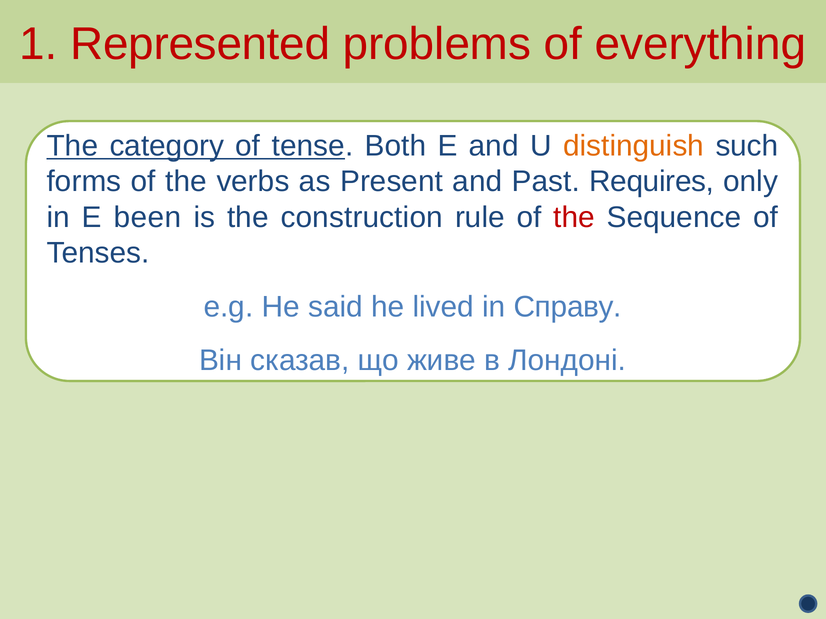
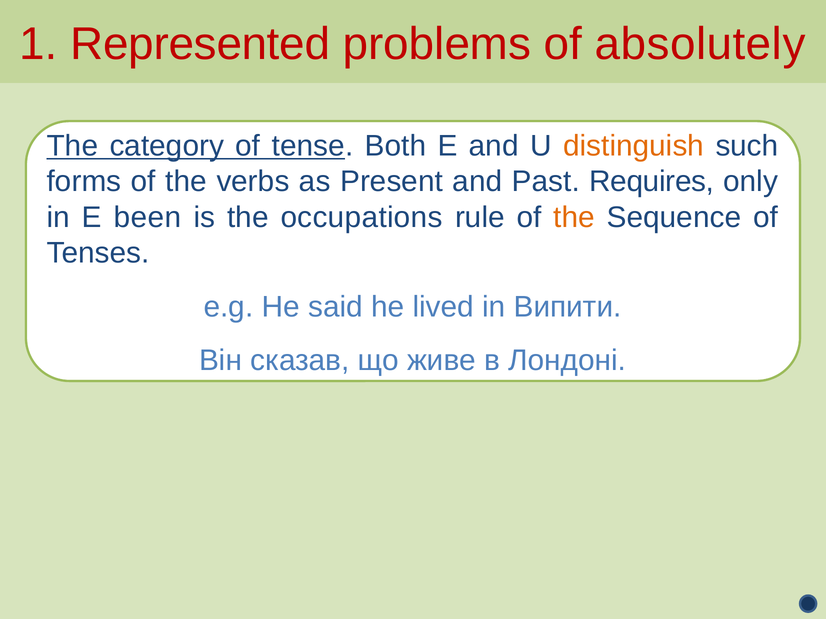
everything: everything -> absolutely (700, 44)
construction: construction -> occupations (362, 218)
the colour: red -> orange (574, 218)
Справу: Справу -> Випити (568, 307)
